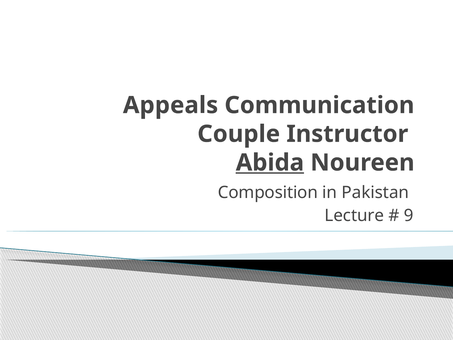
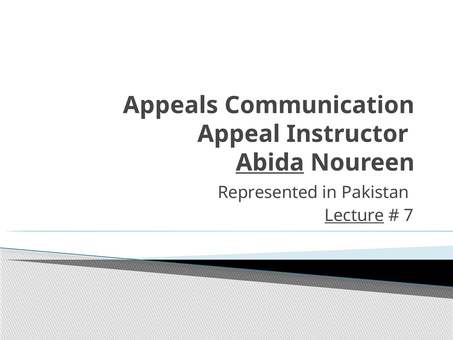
Couple: Couple -> Appeal (239, 134)
Composition: Composition -> Represented (268, 193)
Lecture underline: none -> present (354, 215)
9: 9 -> 7 (409, 215)
